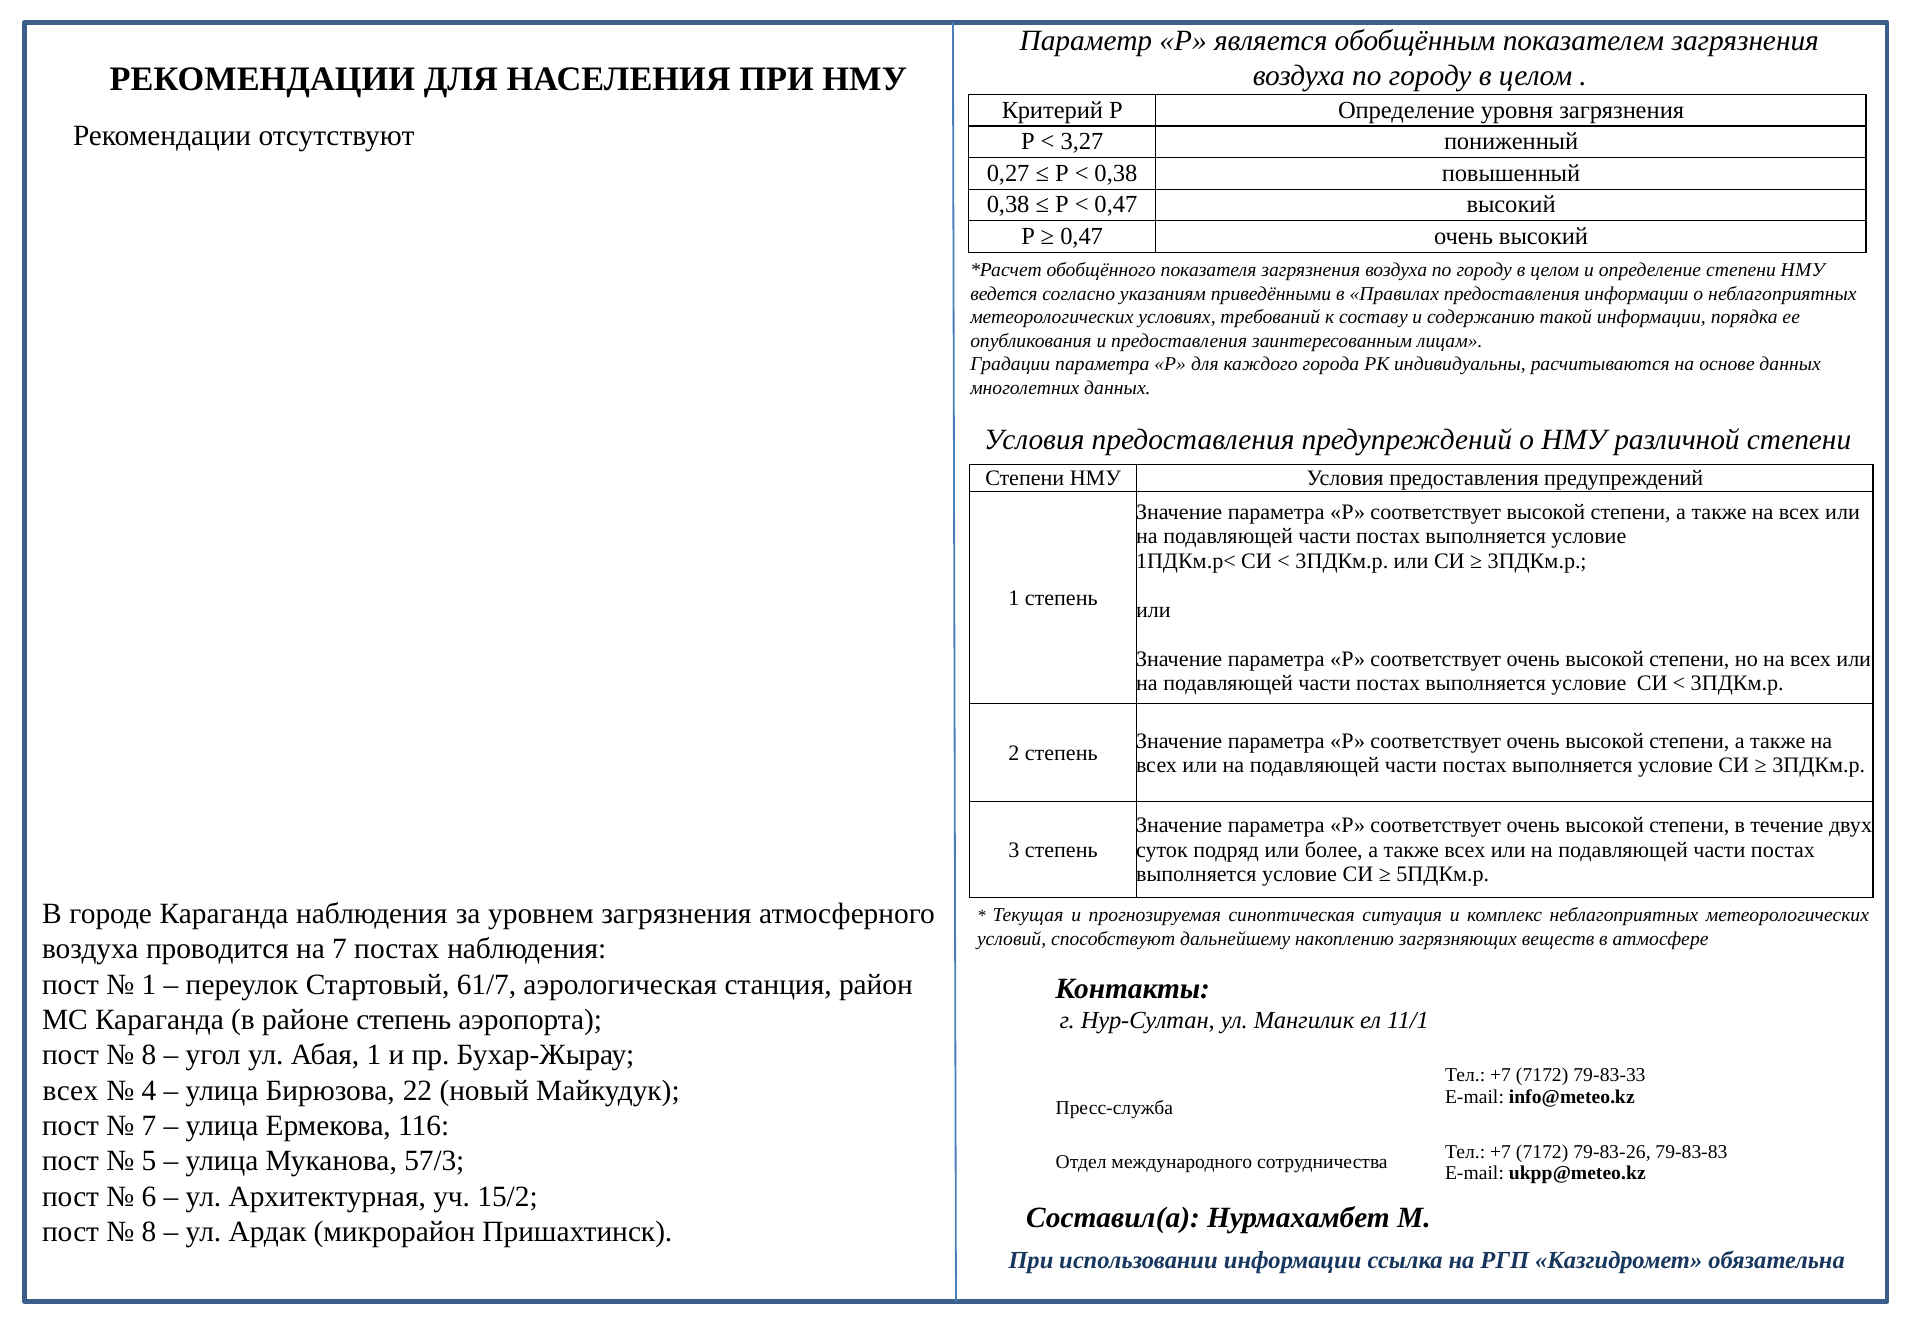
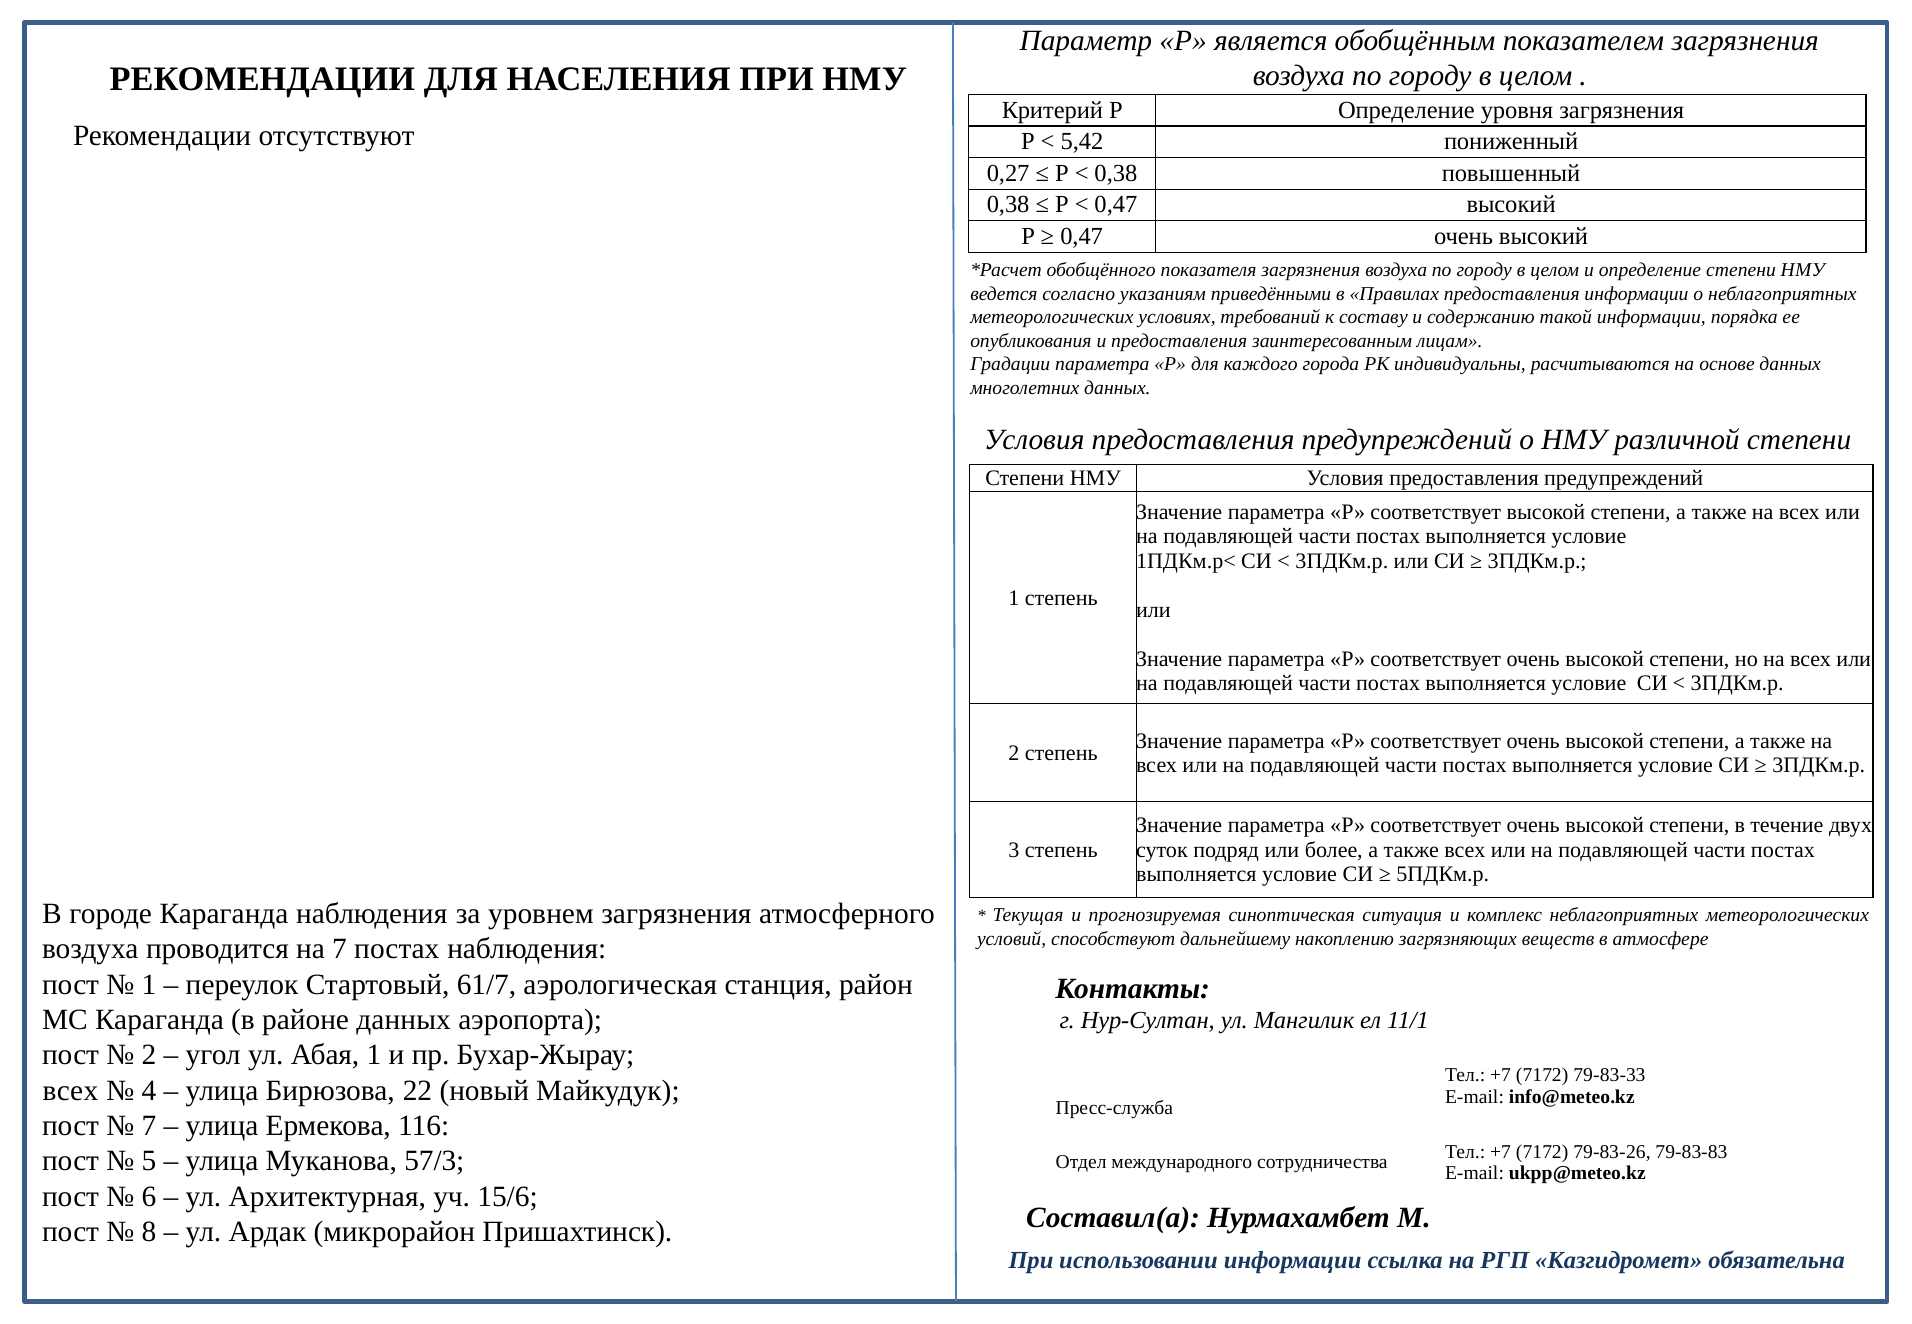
3,27: 3,27 -> 5,42 (1082, 142)
районе степень: степень -> данных (404, 1020)
8: 8 -> 2 (149, 1055)
15/2: 15/2 -> 15/6 (508, 1196)
